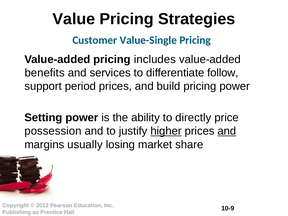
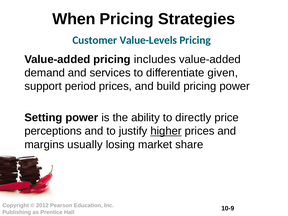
Value: Value -> When (74, 19)
Value-Single: Value-Single -> Value-Levels (148, 40)
benefits: benefits -> demand (45, 73)
follow: follow -> given (223, 73)
possession: possession -> perceptions (53, 131)
and underline: present -> none (227, 131)
